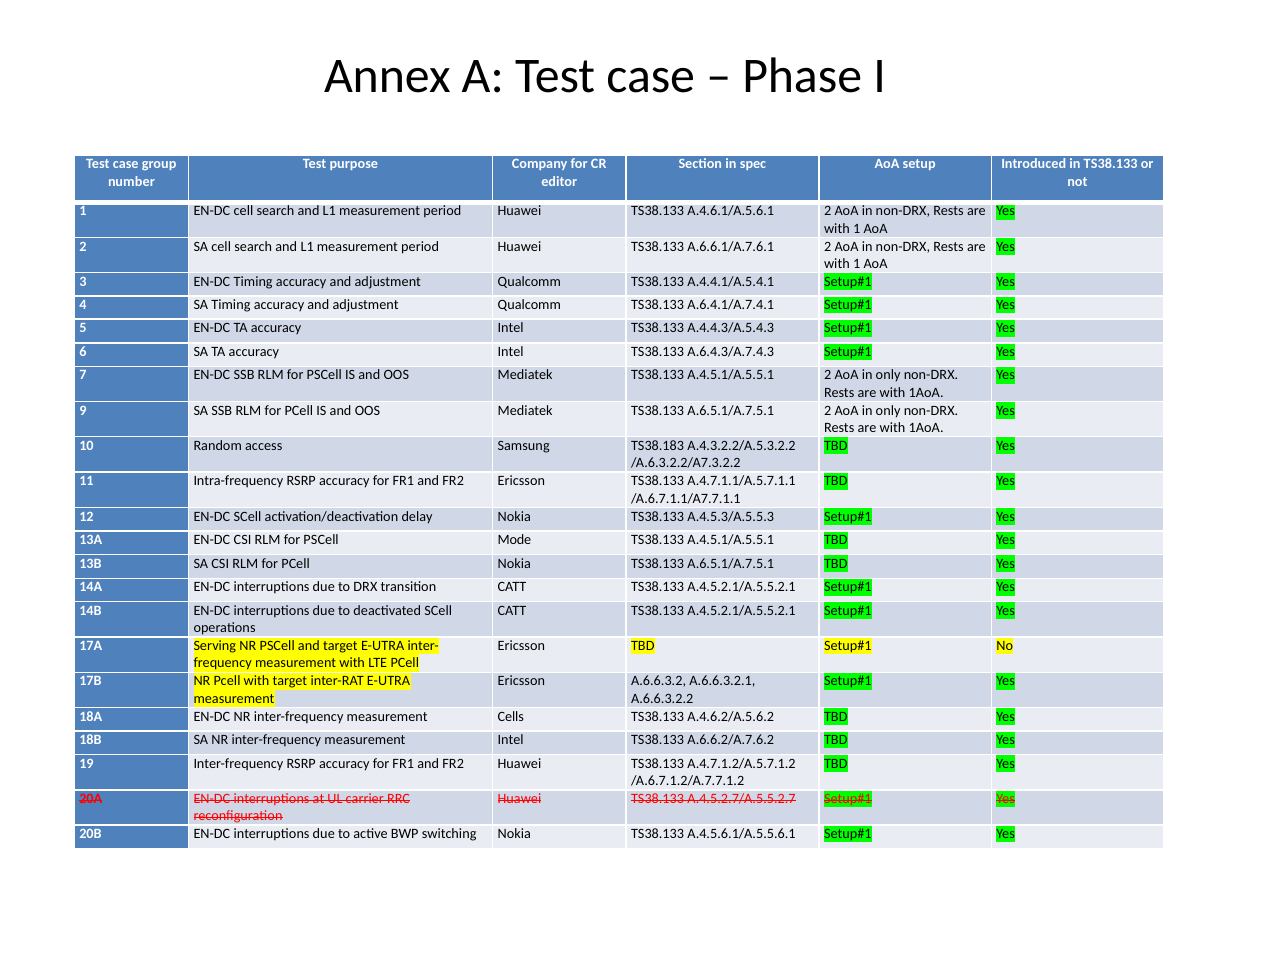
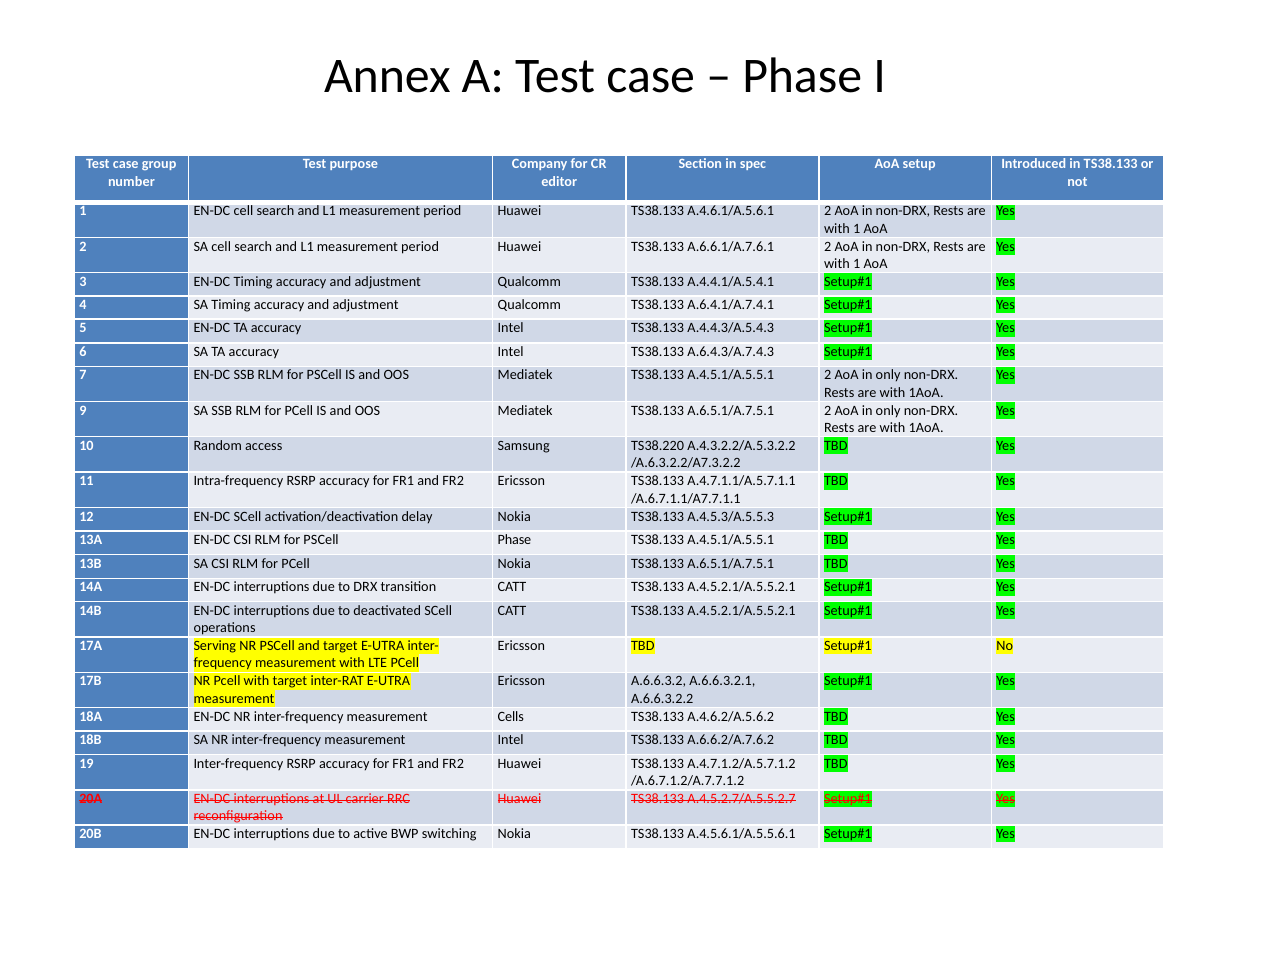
TS38.183: TS38.183 -> TS38.220 (658, 446)
PSCell Mode: Mode -> Phase (514, 540)
